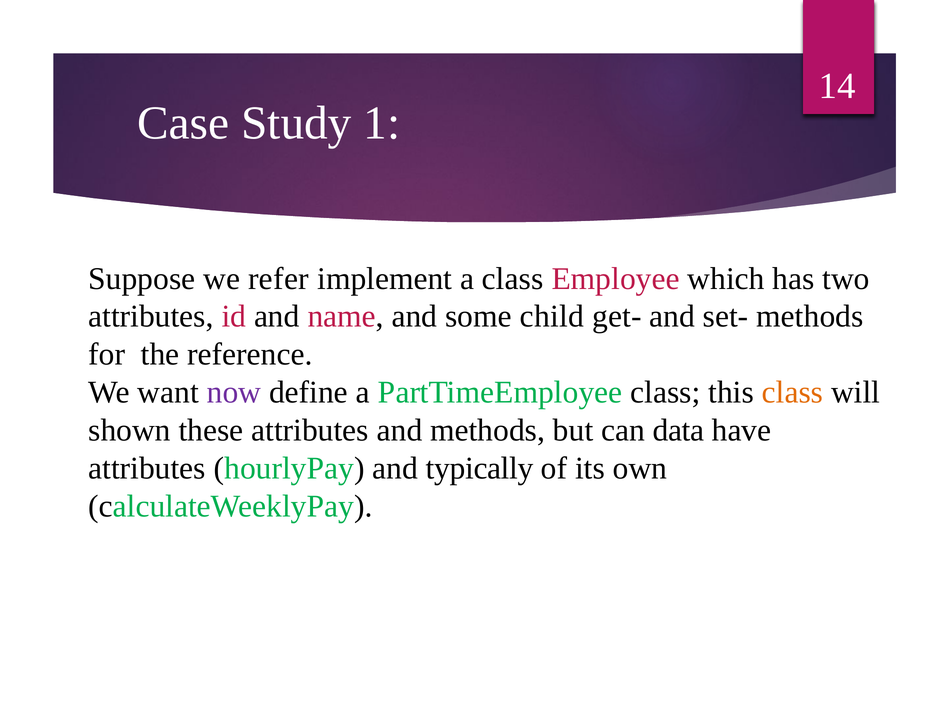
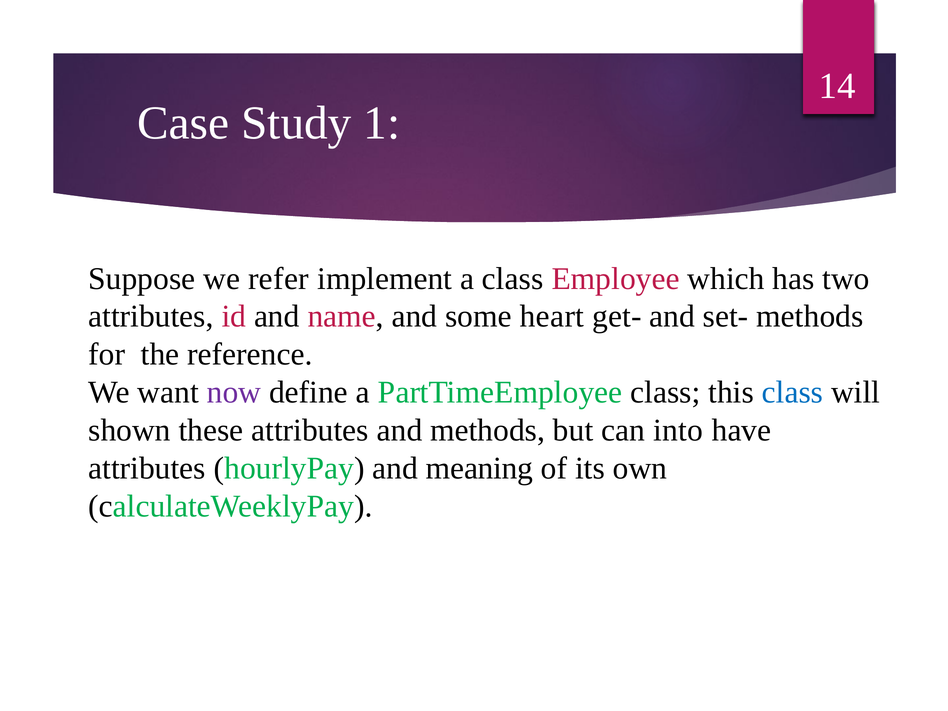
child: child -> heart (552, 317)
class colour: orange -> blue (793, 392)
data: data -> into (678, 430)
typically: typically -> meaning (480, 468)
